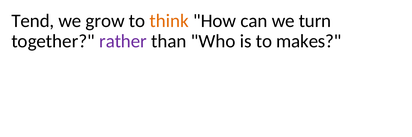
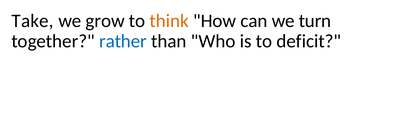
Tend: Tend -> Take (33, 21)
rather colour: purple -> blue (123, 41)
makes: makes -> deficit (309, 41)
